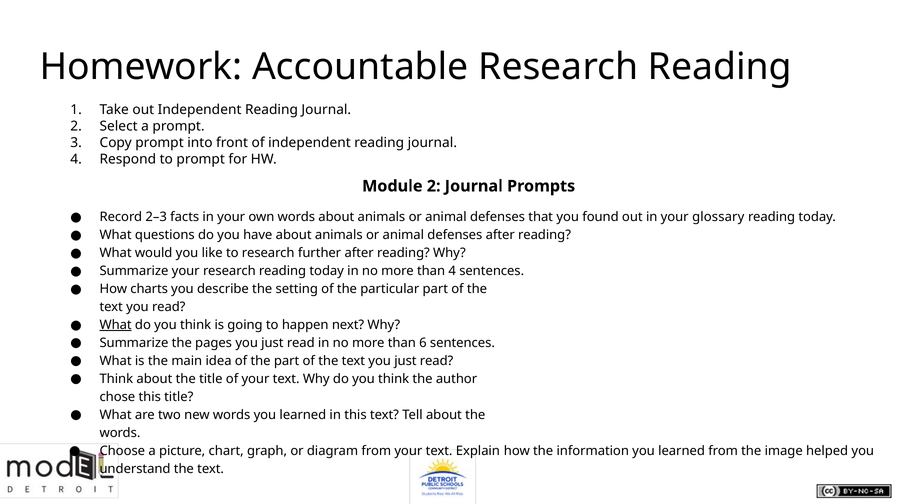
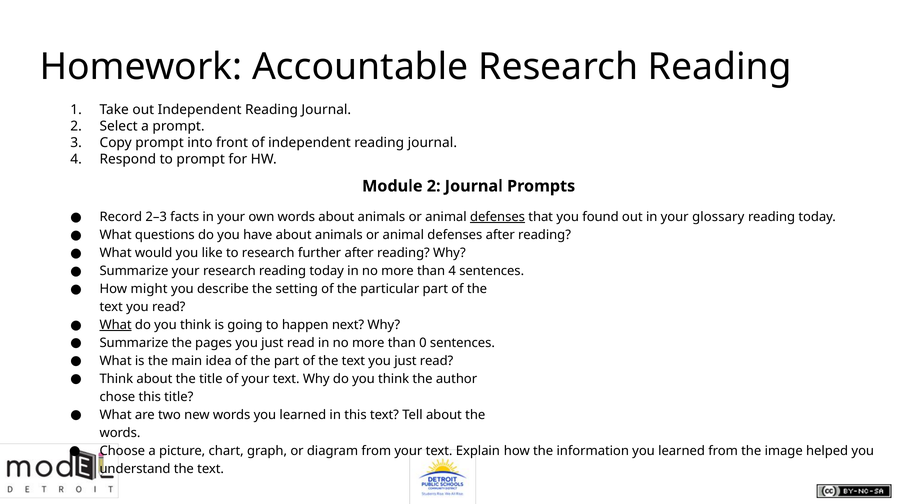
defenses underline: none -> present (497, 217)
charts: charts -> might (149, 289)
6: 6 -> 0 (423, 343)
